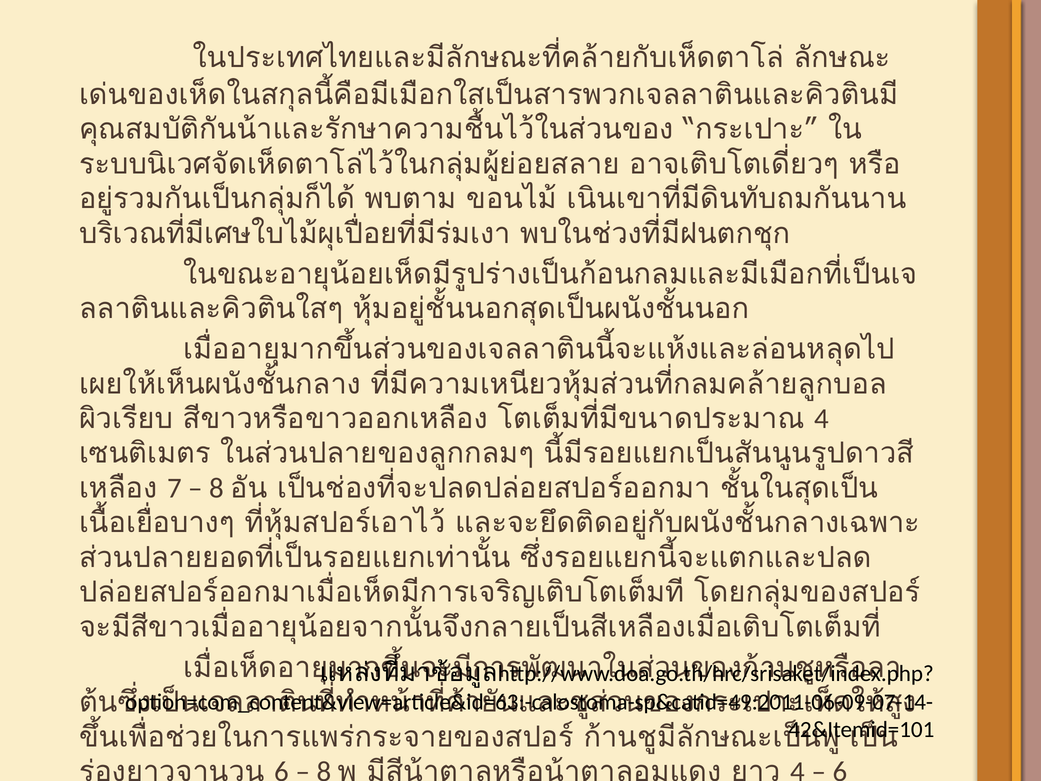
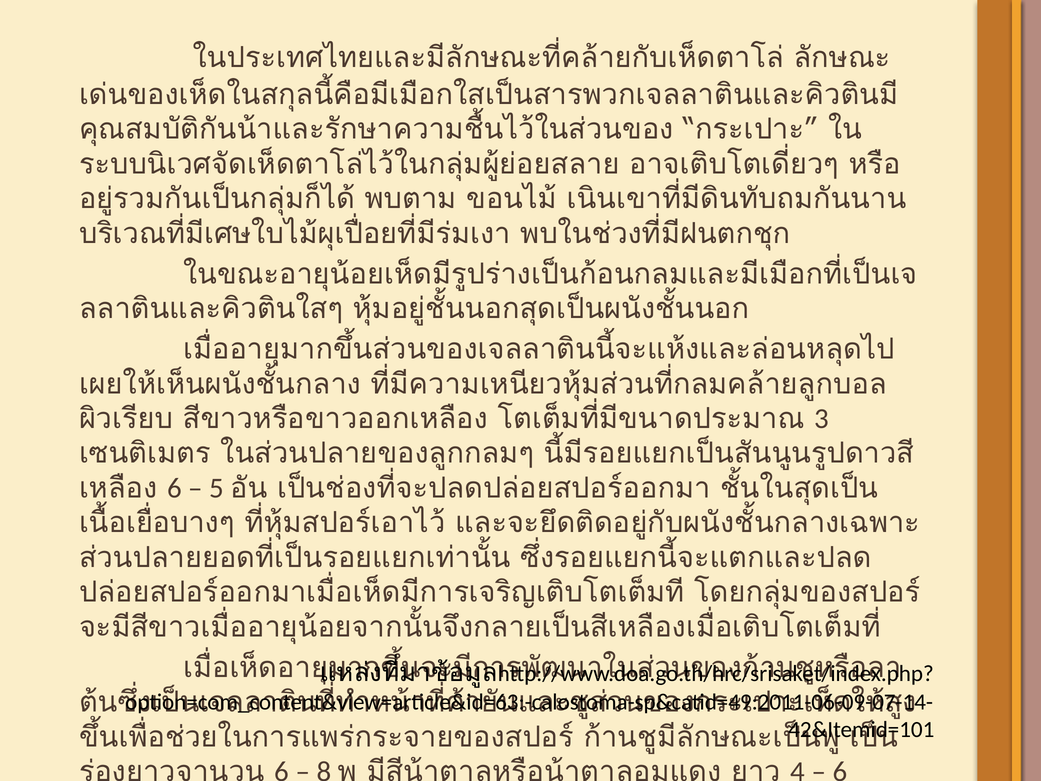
4: 4 -> 3 (822, 419)
7: 7 -> 6 (174, 488)
8: 8 -> 5 (217, 488)
